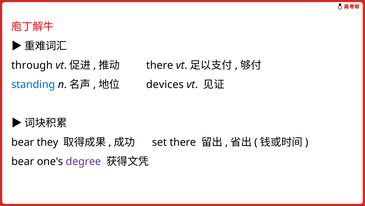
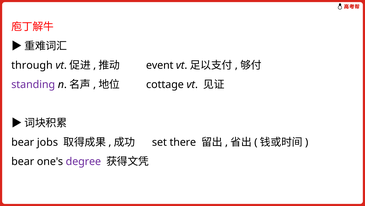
there: there -> event (160, 65)
standing colour: blue -> purple (33, 84)
devices: devices -> cottage (165, 84)
they: they -> jobs (47, 142)
